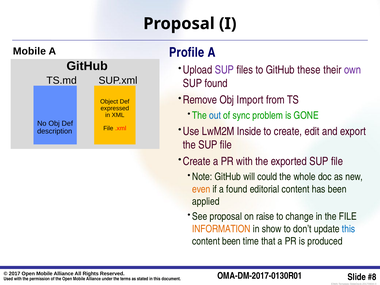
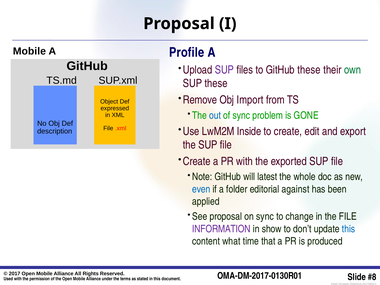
own colour: purple -> green (353, 70)
SUP found: found -> these (216, 84)
could: could -> latest (267, 177)
even colour: orange -> blue (201, 189)
a found: found -> folder (237, 189)
editorial content: content -> against (296, 189)
on raise: raise -> sync (265, 217)
INFORMATION colour: orange -> purple (221, 229)
content been: been -> what (231, 241)
